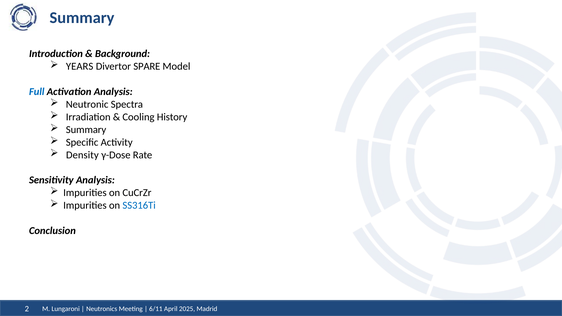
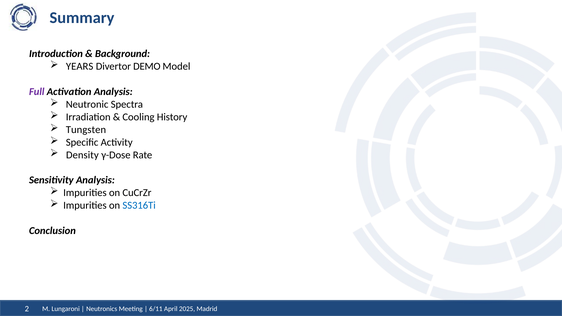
SPARE: SPARE -> DEMO (147, 66)
Full colour: blue -> purple (37, 92)
Summary: Summary -> Tungsten (86, 130)
